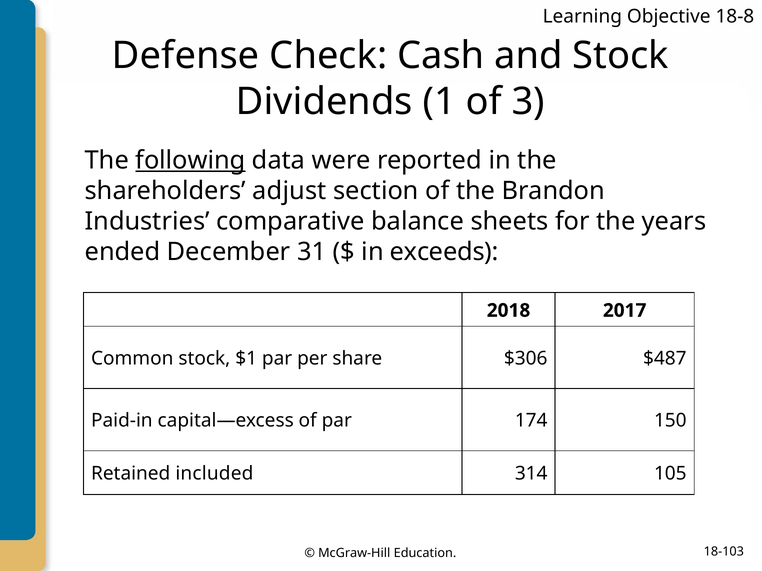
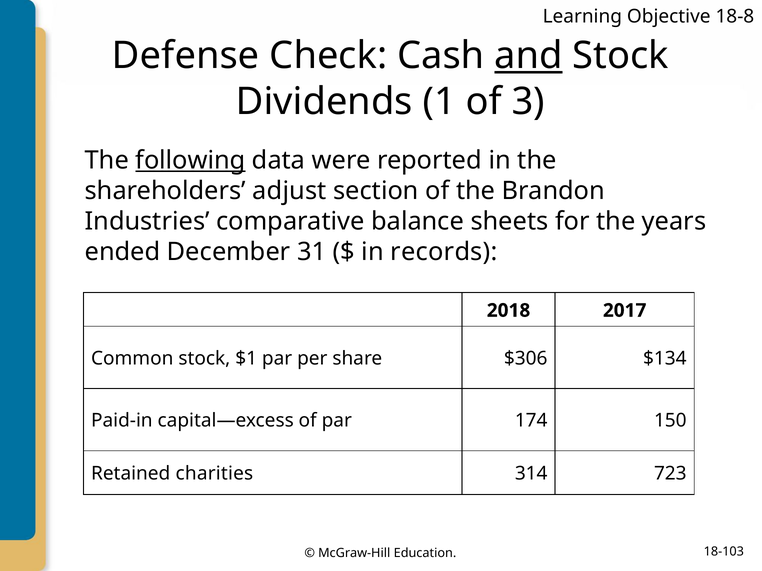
and underline: none -> present (528, 56)
exceeds: exceeds -> records (444, 252)
$487: $487 -> $134 (665, 359)
included: included -> charities (214, 474)
105: 105 -> 723 (670, 474)
